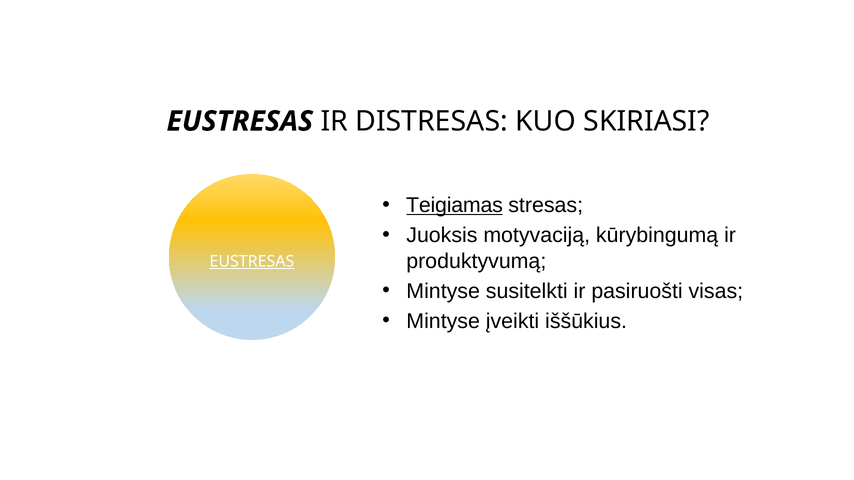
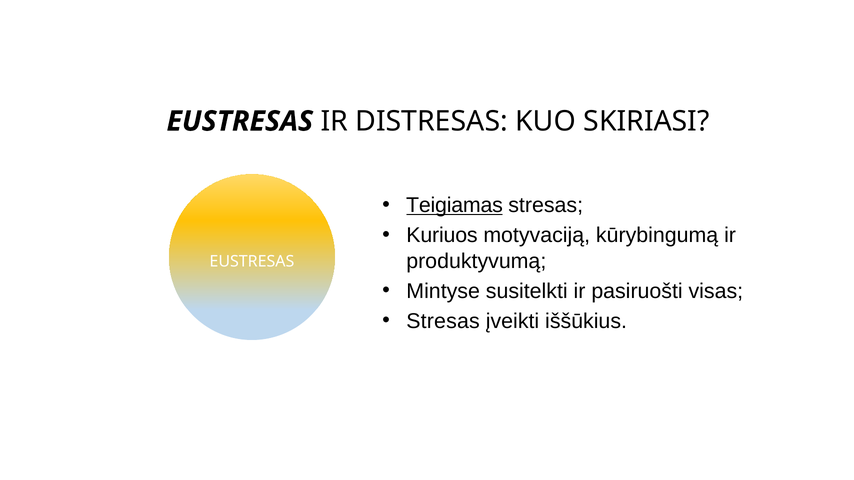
Juoksis: Juoksis -> Kuriuos (442, 236)
EUSTRESAS underline: present -> none (252, 262)
Mintyse: Mintyse -> Stresas (443, 321)
